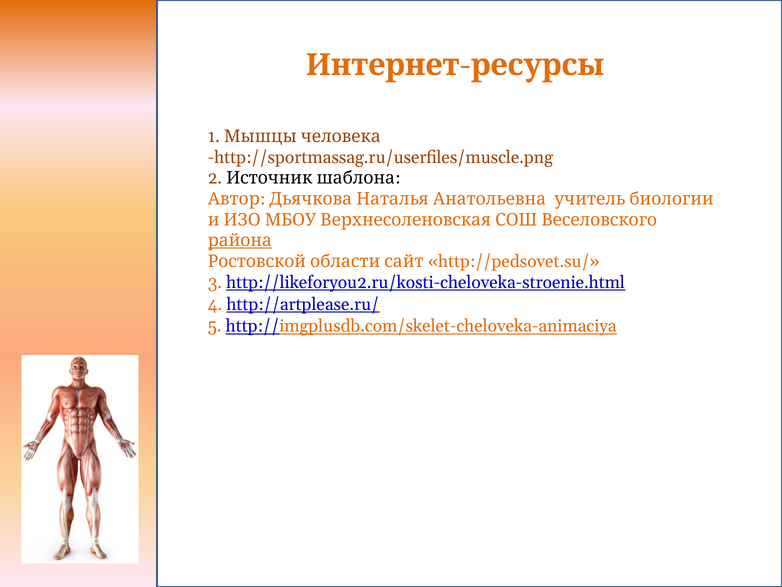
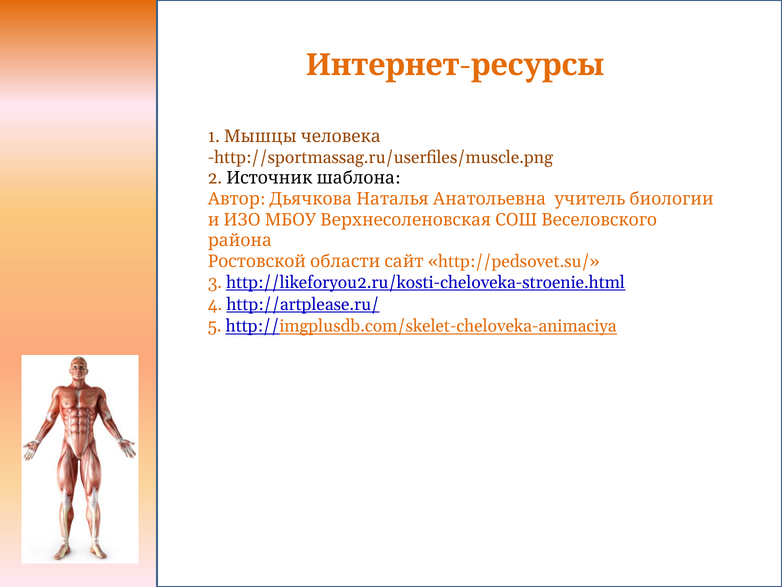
района underline: present -> none (240, 241)
